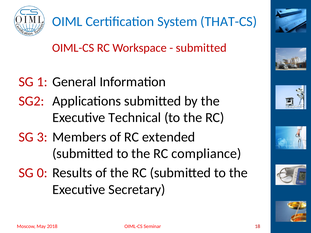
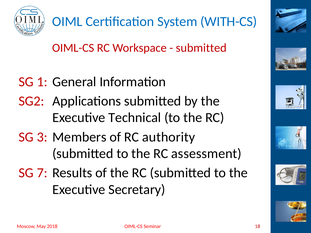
THAT-CS: THAT-CS -> WITH-CS (229, 22)
extended: extended -> authority (169, 137)
compliance: compliance -> assessment (206, 154)
0: 0 -> 7 (42, 173)
